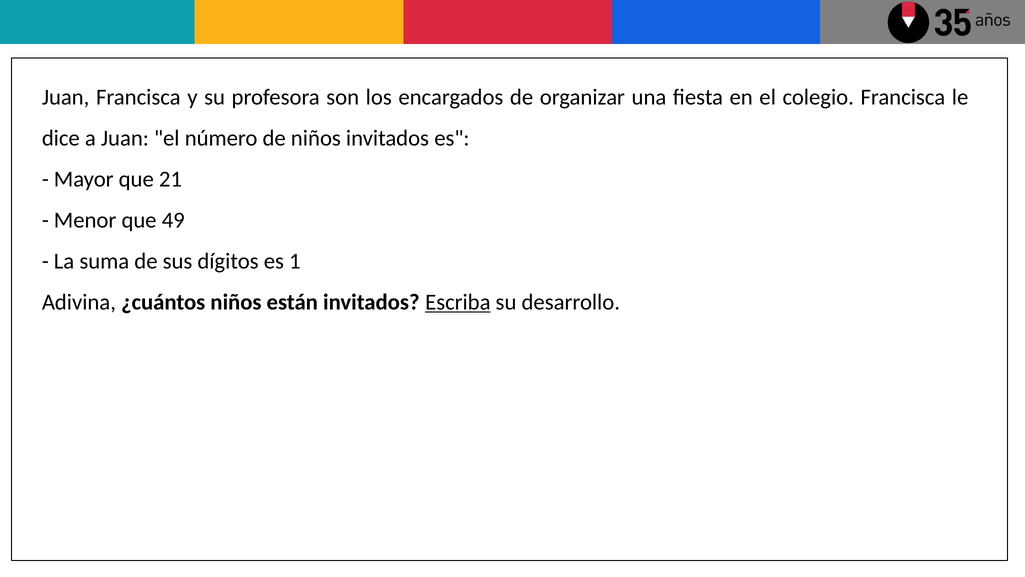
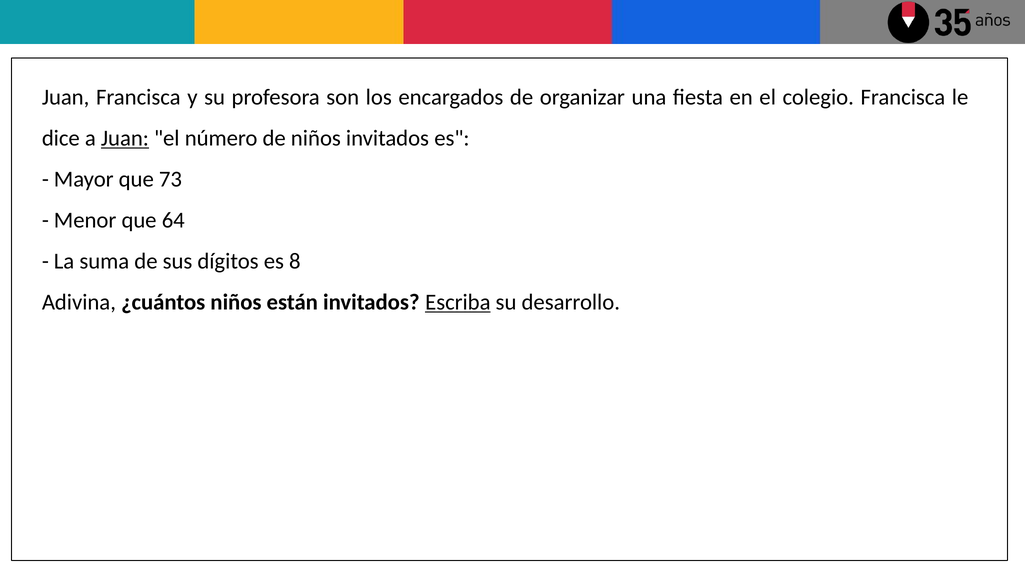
Juan underline: none -> present (125, 138)
21: 21 -> 73 (170, 179)
49: 49 -> 64 (173, 220)
1: 1 -> 8 (295, 261)
